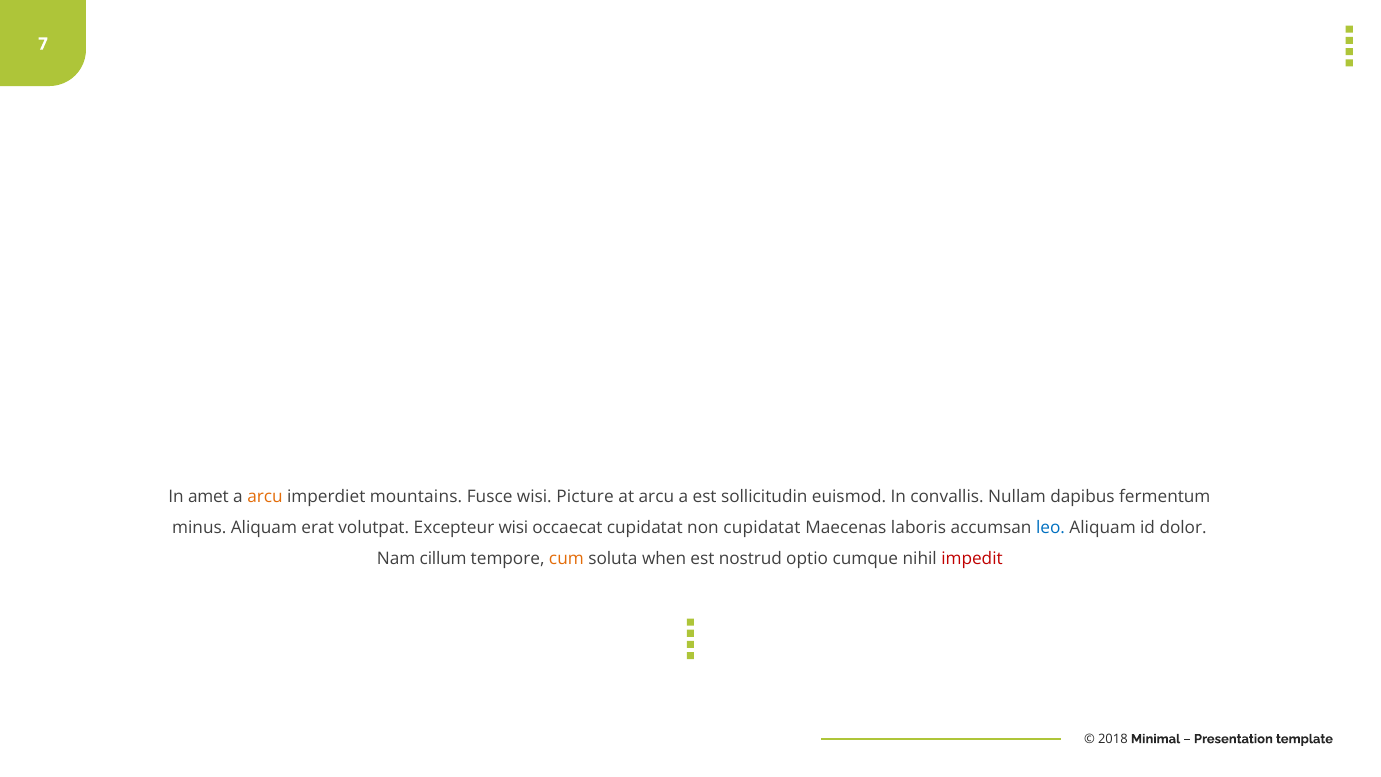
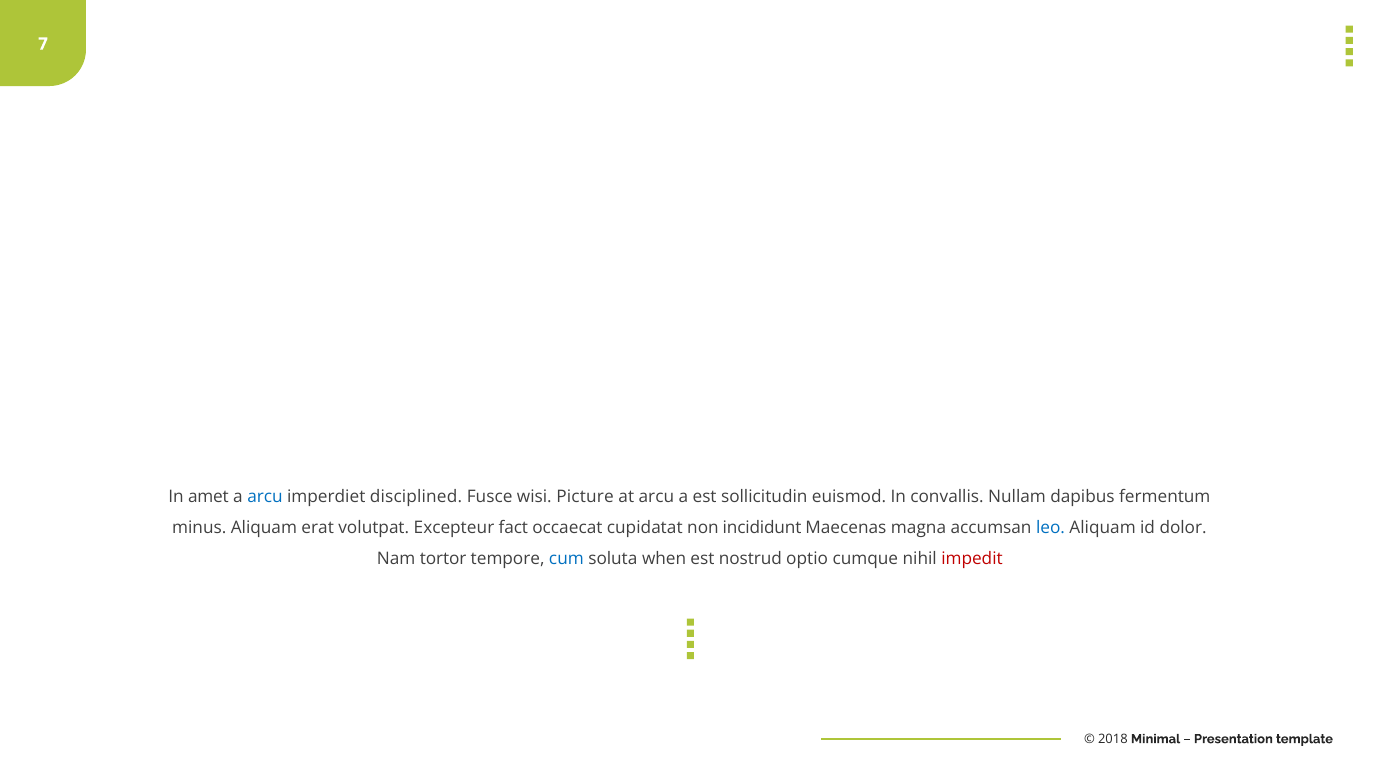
arcu colour: orange -> blue (265, 497)
mountains: mountains -> disciplined (416, 497)
Excepteur wisi: wisi -> fact (513, 528)
non cupidatat: cupidatat -> incididunt (762, 528)
laboris: laboris -> magna (919, 528)
cillum: cillum -> tortor (443, 559)
cum colour: orange -> blue (566, 559)
